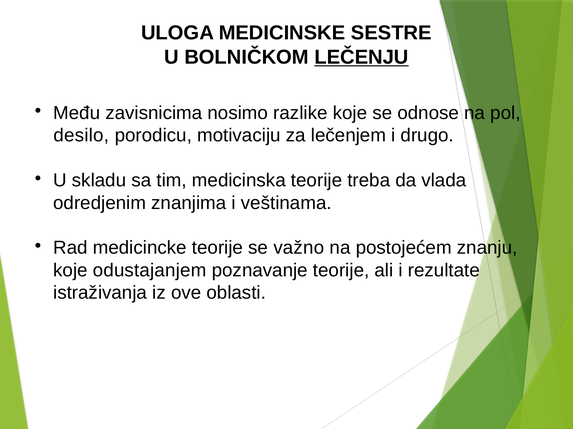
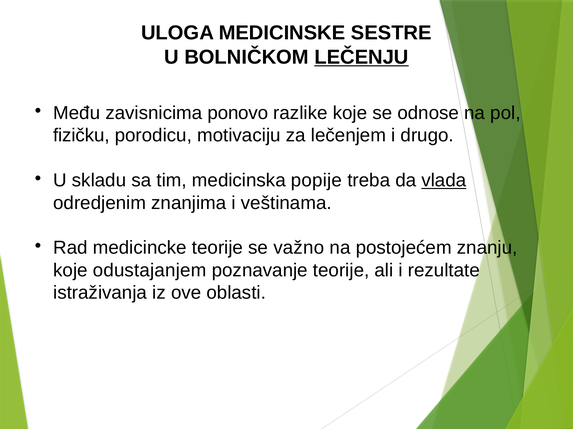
nosimo: nosimo -> ponovo (238, 113)
desilo: desilo -> fizičku (81, 136)
medicinska teorije: teorije -> popije (316, 181)
vlada underline: none -> present (444, 181)
